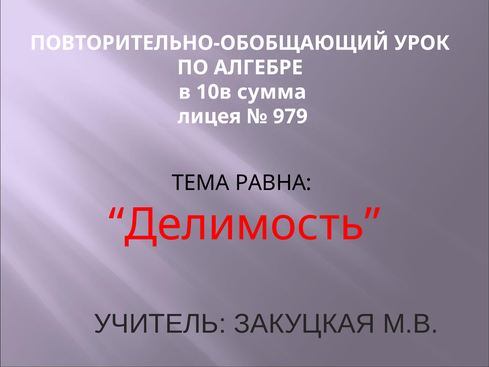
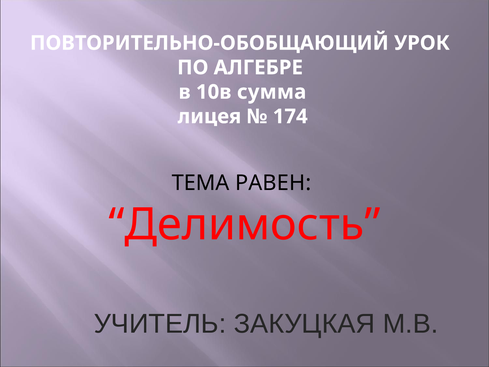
979: 979 -> 174 (290, 116)
РАВНА: РАВНА -> РАВЕН (273, 183)
